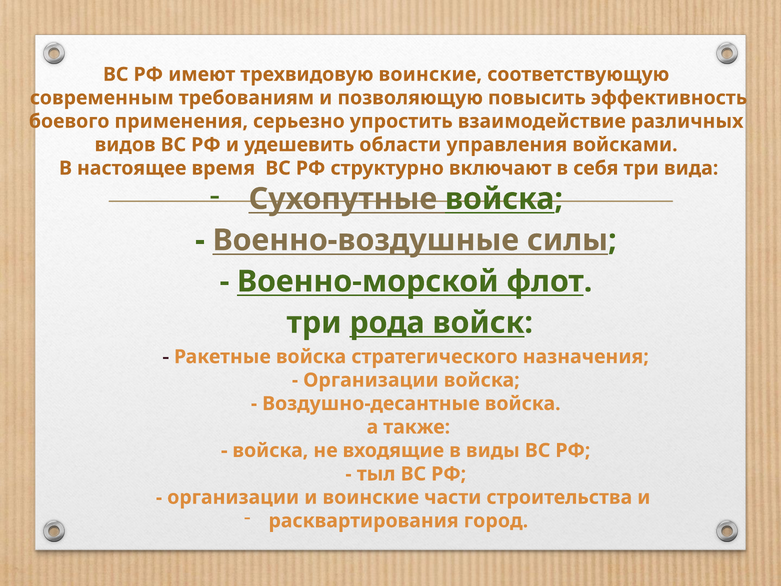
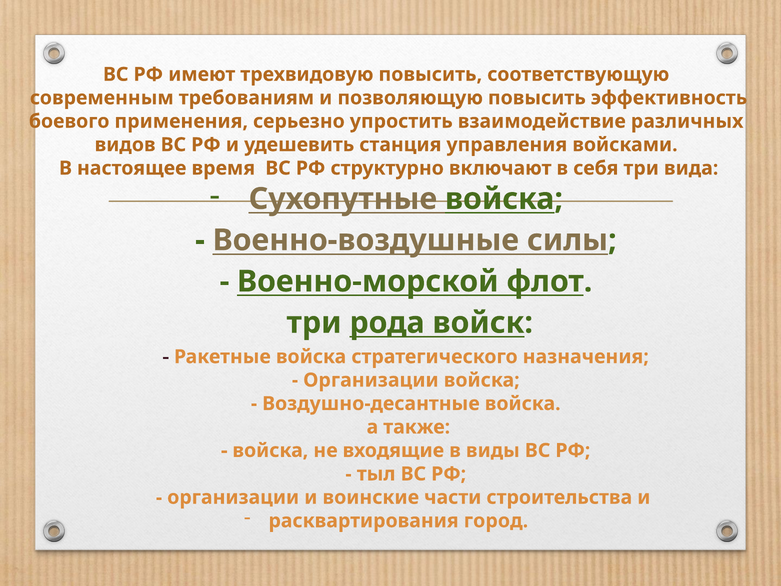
трехвидовую воинские: воинские -> повысить (430, 74)
области: области -> станция (400, 145)
